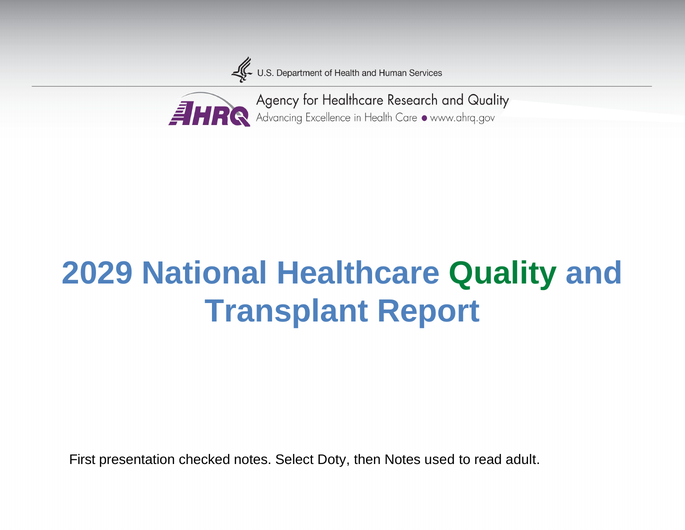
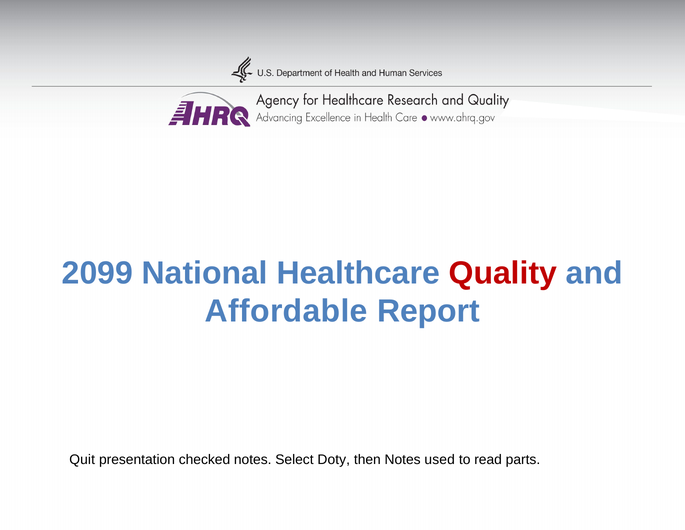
2029: 2029 -> 2099 (97, 273)
Quality colour: green -> red (503, 273)
Transplant: Transplant -> Affordable (286, 311)
First: First -> Quit (82, 459)
adult: adult -> parts (523, 459)
